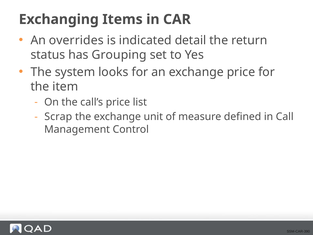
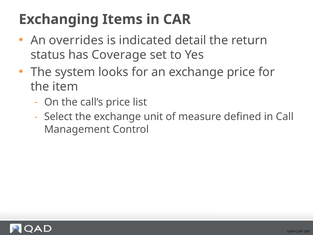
Grouping: Grouping -> Coverage (119, 55)
Scrap: Scrap -> Select (58, 117)
